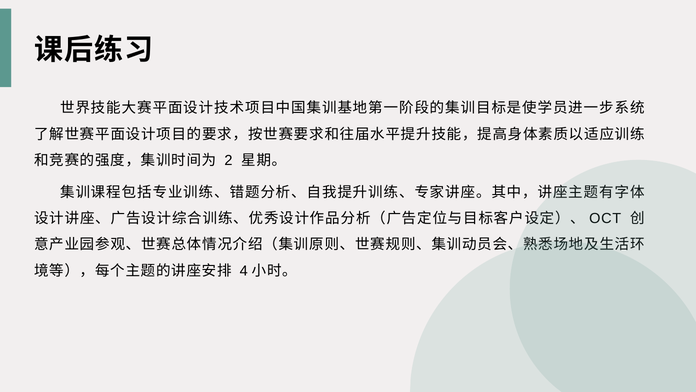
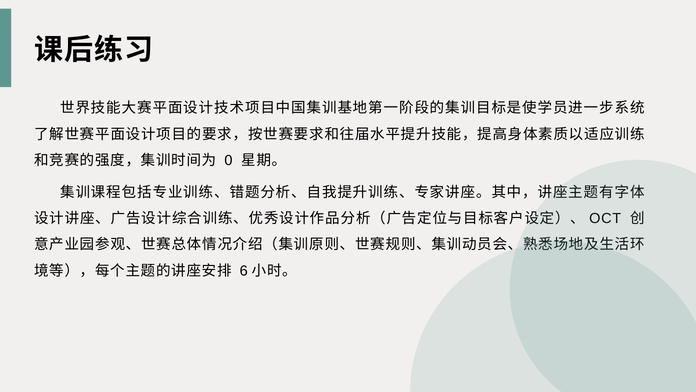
2: 2 -> 0 (228, 160)
4: 4 -> 6 (244, 270)
